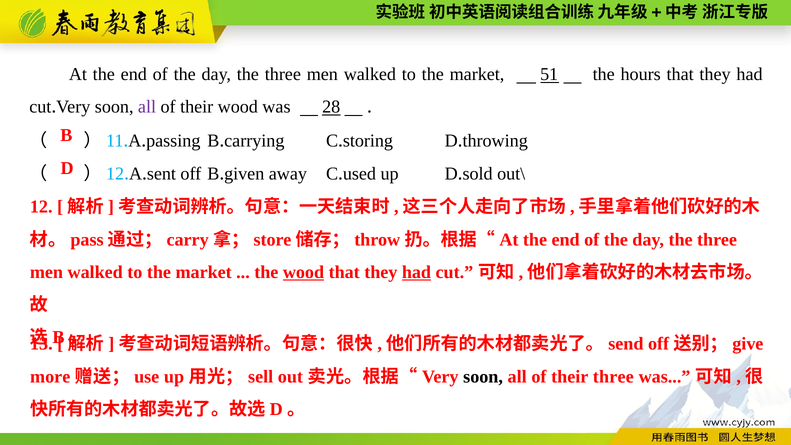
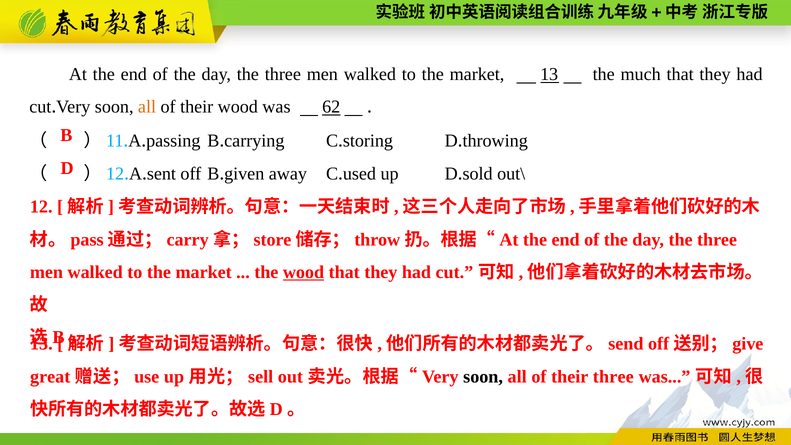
market 51: 51 -> 13 (549, 74)
hours: hours -> much (641, 74)
all colour: purple -> orange (147, 107)
28: 28 -> 62 (331, 107)
had underline: present -> none (416, 272)
more: more -> great (50, 377)
